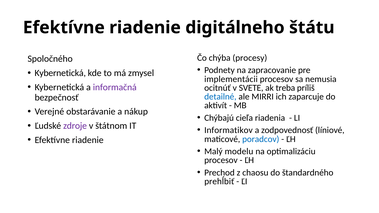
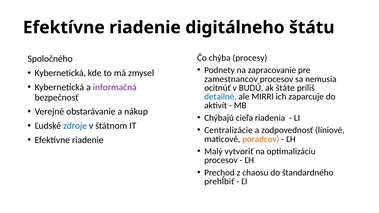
implementácii: implementácii -> zamestnancov (231, 79)
SVETE: SVETE -> BUDÚ (251, 88)
treba: treba -> štáte (285, 88)
zdroje colour: purple -> blue (75, 126)
Informatikov: Informatikov -> Centralizácie (228, 130)
poradcov colour: blue -> orange (261, 139)
modelu: modelu -> vytvoriť (239, 151)
